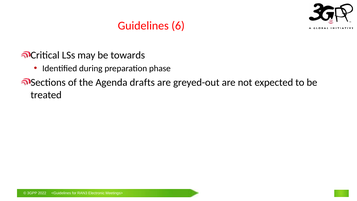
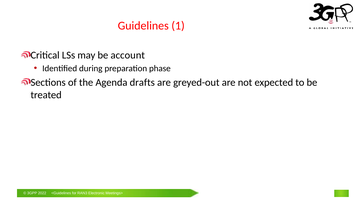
6: 6 -> 1 (178, 26)
towards: towards -> account (128, 55)
